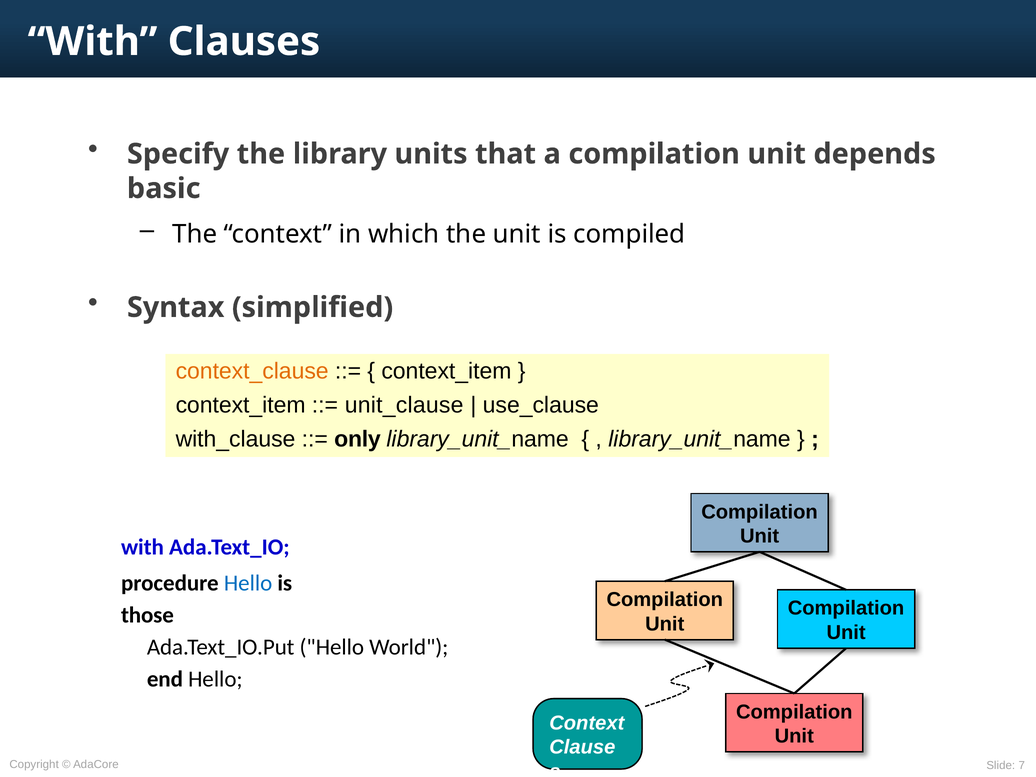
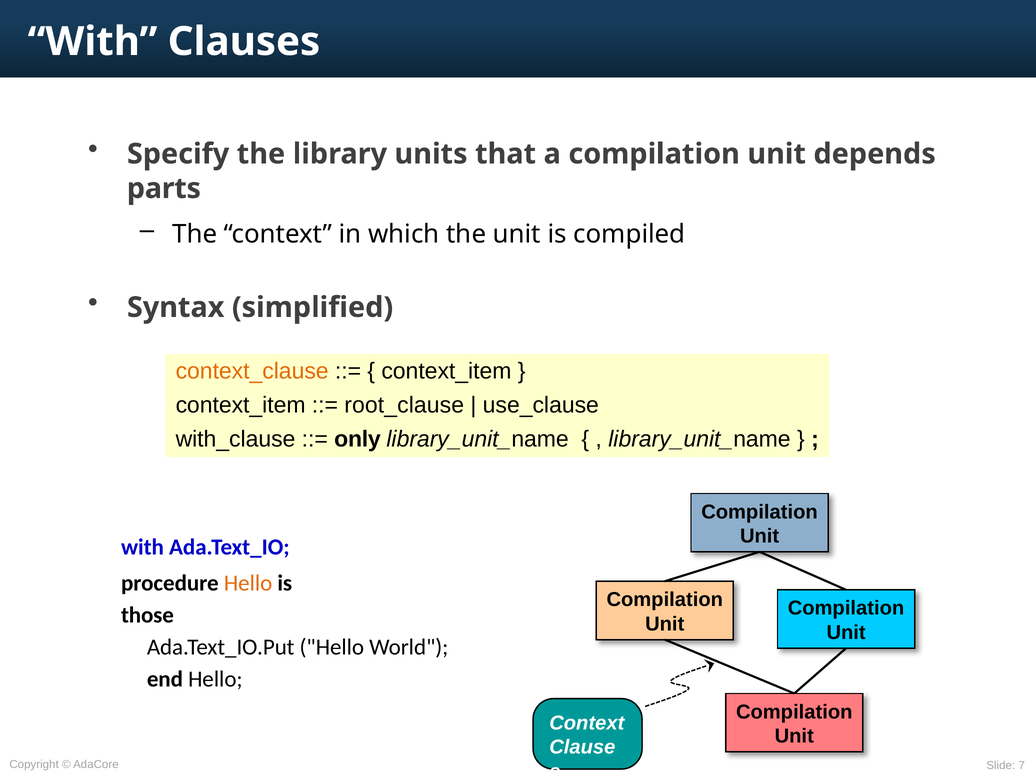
basic: basic -> parts (164, 189)
unit_clause: unit_clause -> root_clause (404, 405)
Hello colour: blue -> orange (248, 583)
